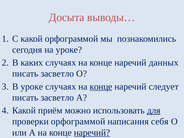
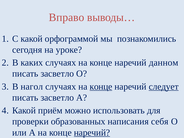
Досыта: Досыта -> Вправо (67, 17)
данных: данных -> данном (164, 63)
В уроке: уроке -> нагол (32, 87)
следует underline: none -> present (164, 87)
для underline: present -> none (154, 110)
проверки орфограммой: орфограммой -> образованных (78, 122)
